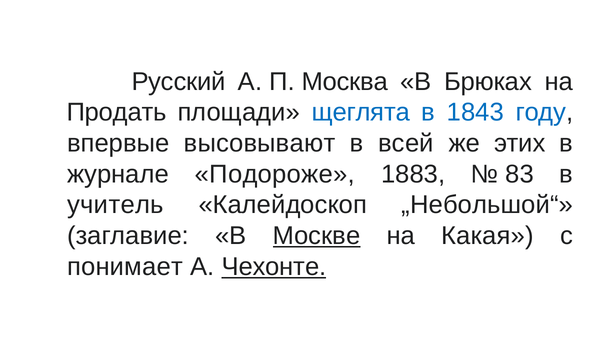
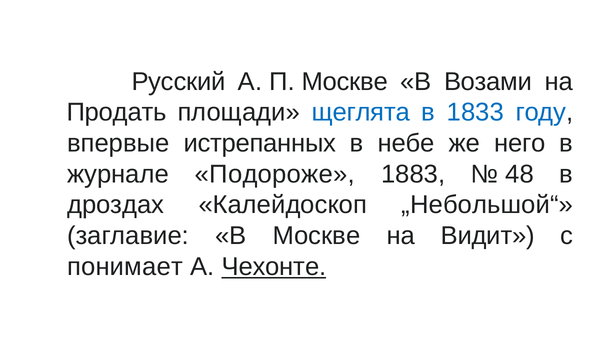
П Москва: Москва -> Москве (345, 82)
Брюках: Брюках -> Возами (488, 82)
1843: 1843 -> 1833 (475, 112)
высовывают: высовывают -> истрепанных (260, 143)
всей: всей -> небе (406, 143)
этих: этих -> него (520, 143)
83: 83 -> 48 (520, 174)
учитель: учитель -> дроздах (116, 205)
Москве underline: present -> none (317, 235)
Какая: Какая -> Видит (488, 235)
